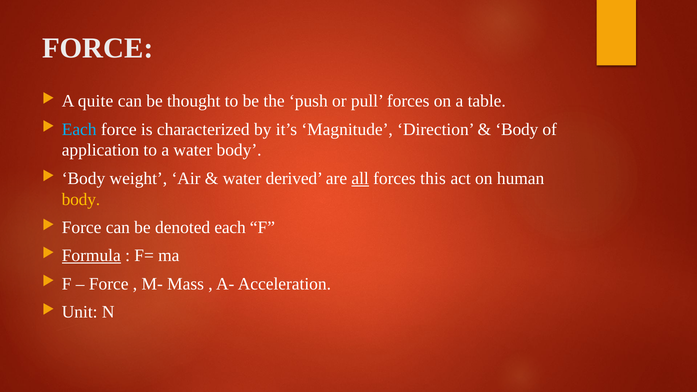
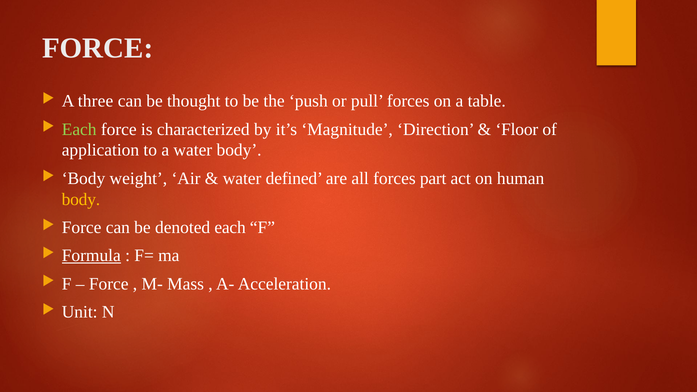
quite: quite -> three (96, 101)
Each colour: light blue -> light green (79, 129)
Body: Body -> Floor (517, 129)
derived: derived -> defined (294, 178)
all underline: present -> none (360, 178)
this: this -> part (433, 178)
